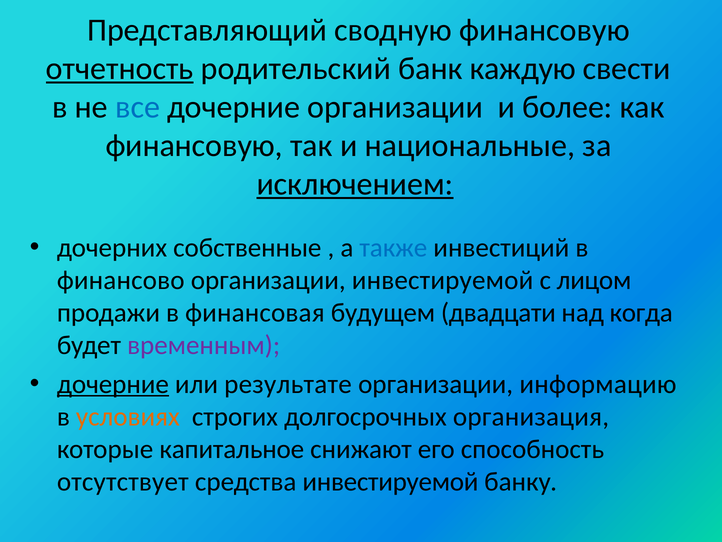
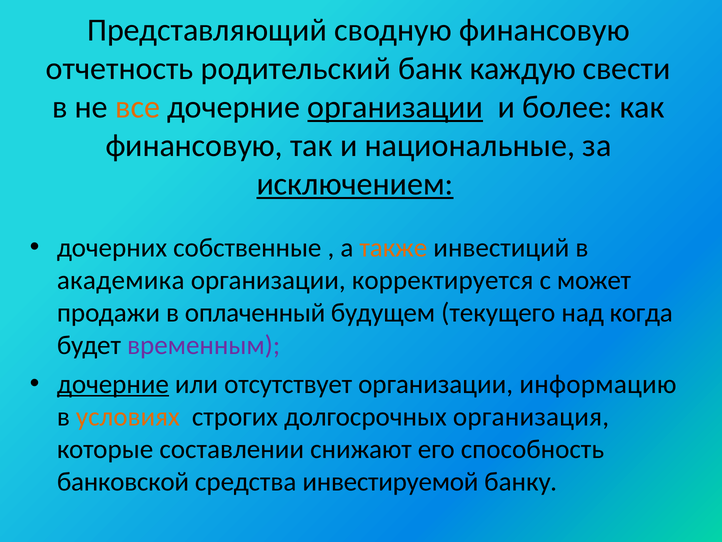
отчетность underline: present -> none (120, 69)
все colour: blue -> orange (138, 107)
организации underline: none -> present (395, 107)
также colour: blue -> orange (393, 247)
финансово: финансово -> академика (121, 280)
организации инвестируемой: инвестируемой -> корректируется (443, 280)
лицом: лицом -> может (594, 280)
финансовая: финансовая -> оплаченный (255, 312)
двадцати: двадцати -> текущего (498, 312)
результате: результате -> отсутствует (288, 384)
капитальное: капитальное -> составлении (232, 449)
отсутствует: отсутствует -> банковской (123, 481)
